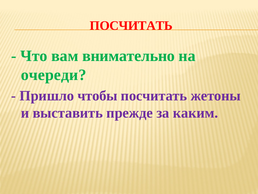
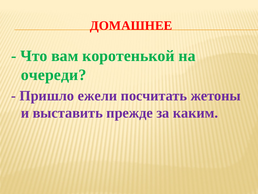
ПОСЧИТАТЬ: ПОСЧИТАТЬ -> ДОМАШНЕЕ (131, 26)
внимательно: внимательно -> коротенькой (128, 56)
чтобы: чтобы -> ежели (97, 95)
